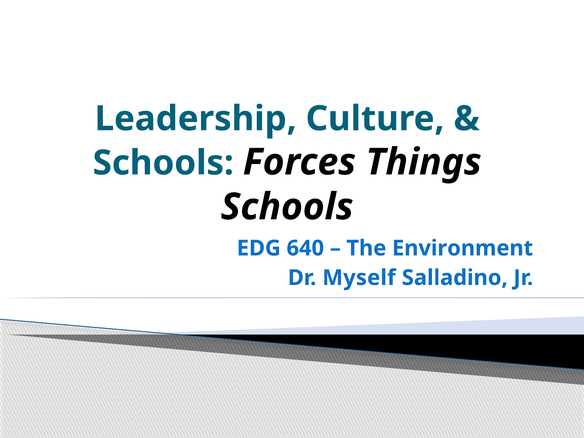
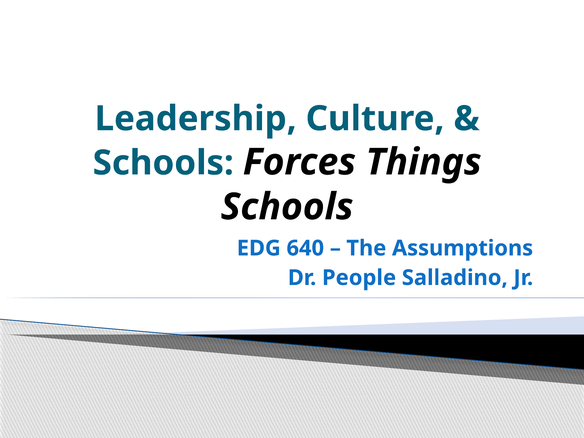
Environment: Environment -> Assumptions (463, 248)
Myself: Myself -> People (359, 278)
